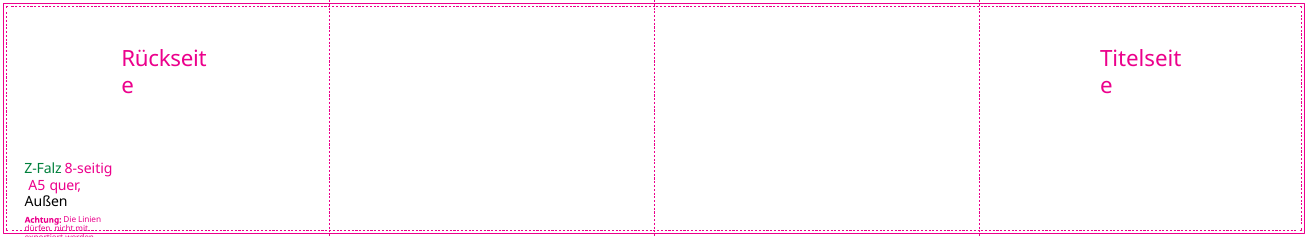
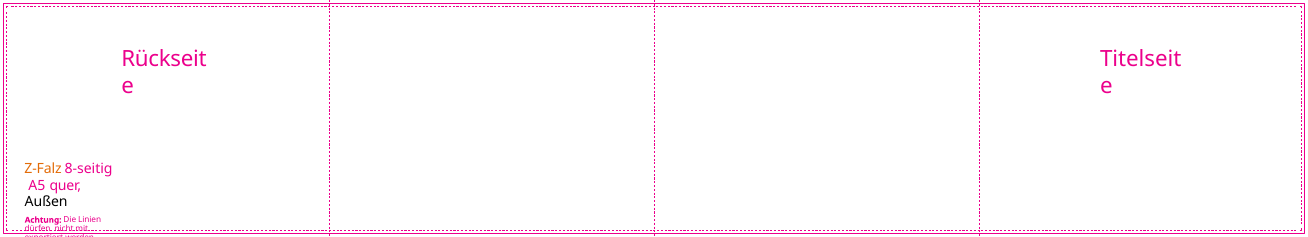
Z-Falz colour: green -> orange (43, 169)
